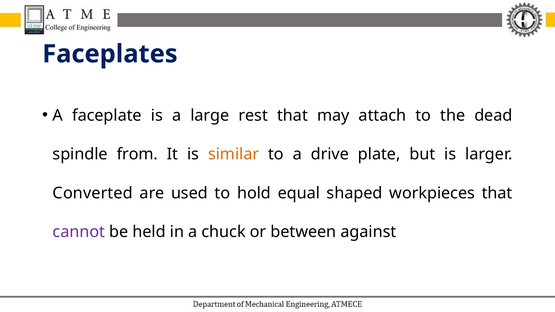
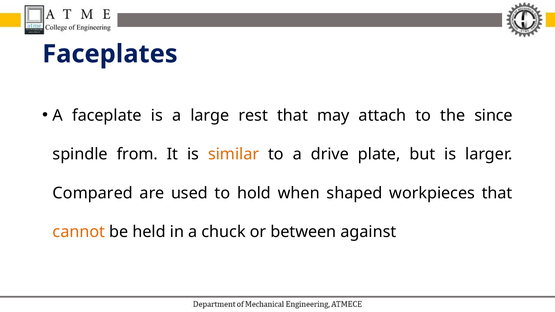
dead: dead -> since (494, 115)
Converted: Converted -> Compared (93, 193)
equal: equal -> when (299, 193)
cannot colour: purple -> orange (79, 232)
